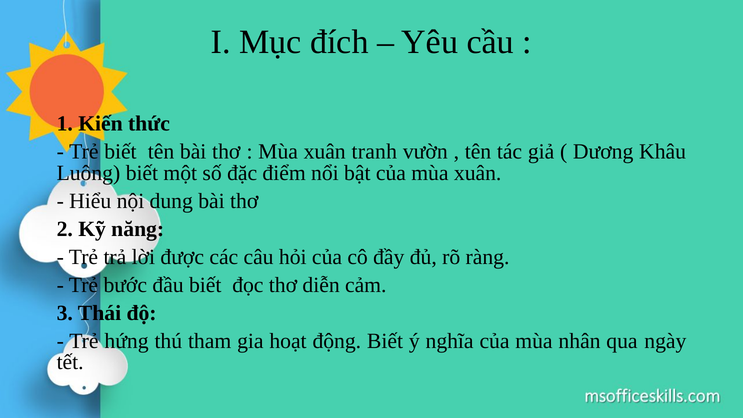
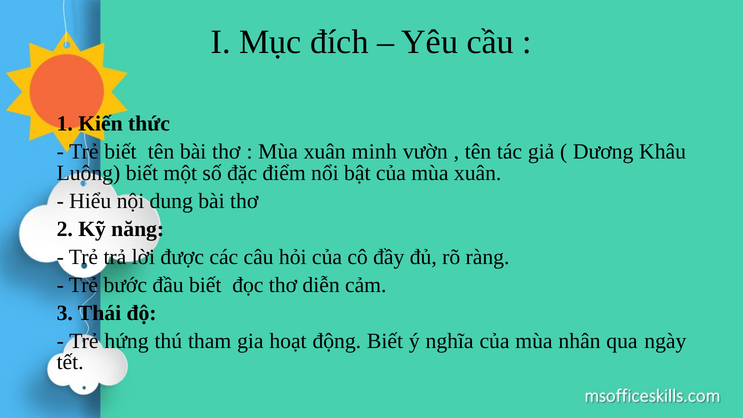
tranh: tranh -> minh (374, 152)
